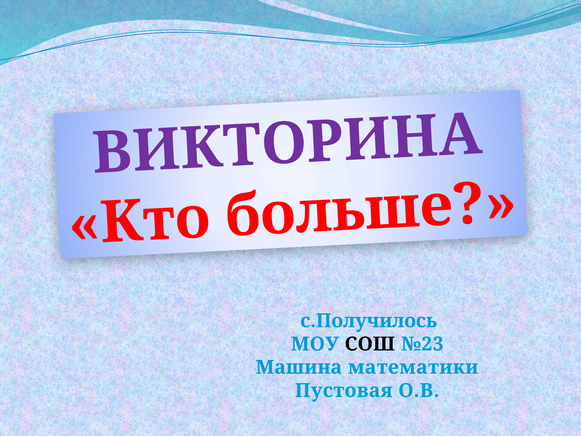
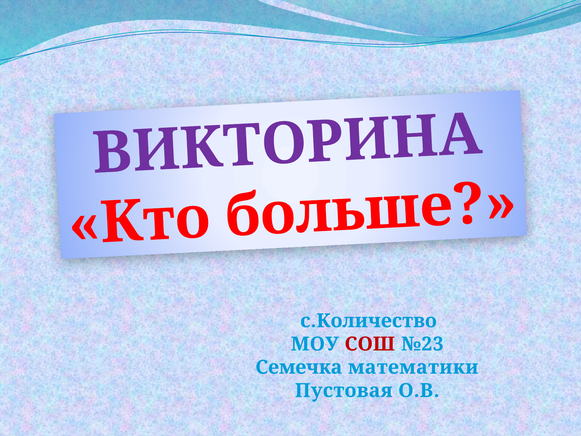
с.Получилось: с.Получилось -> с.Количество (369, 321)
СОШ colour: black -> red (370, 344)
Машина: Машина -> Семечка (299, 367)
